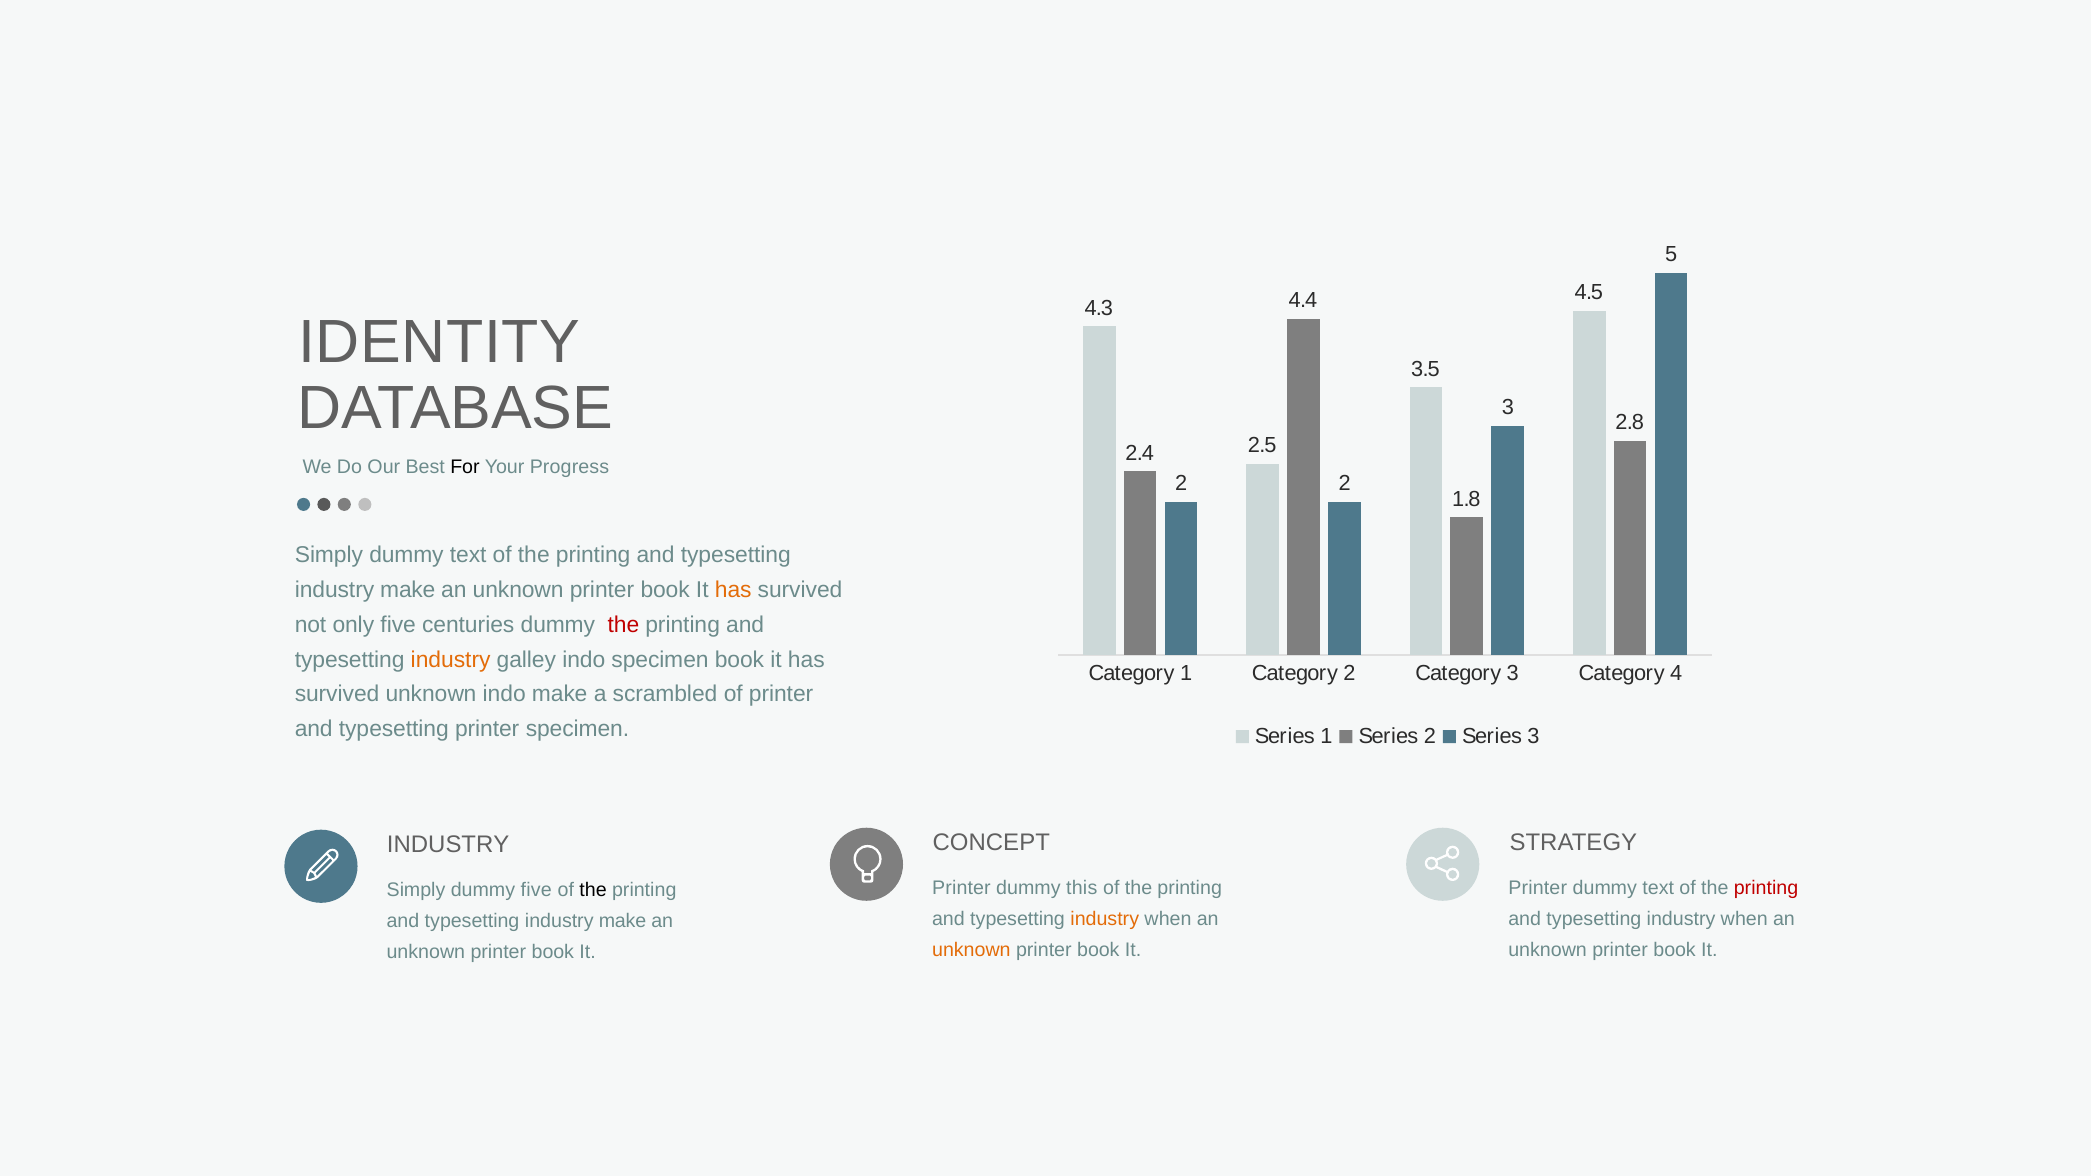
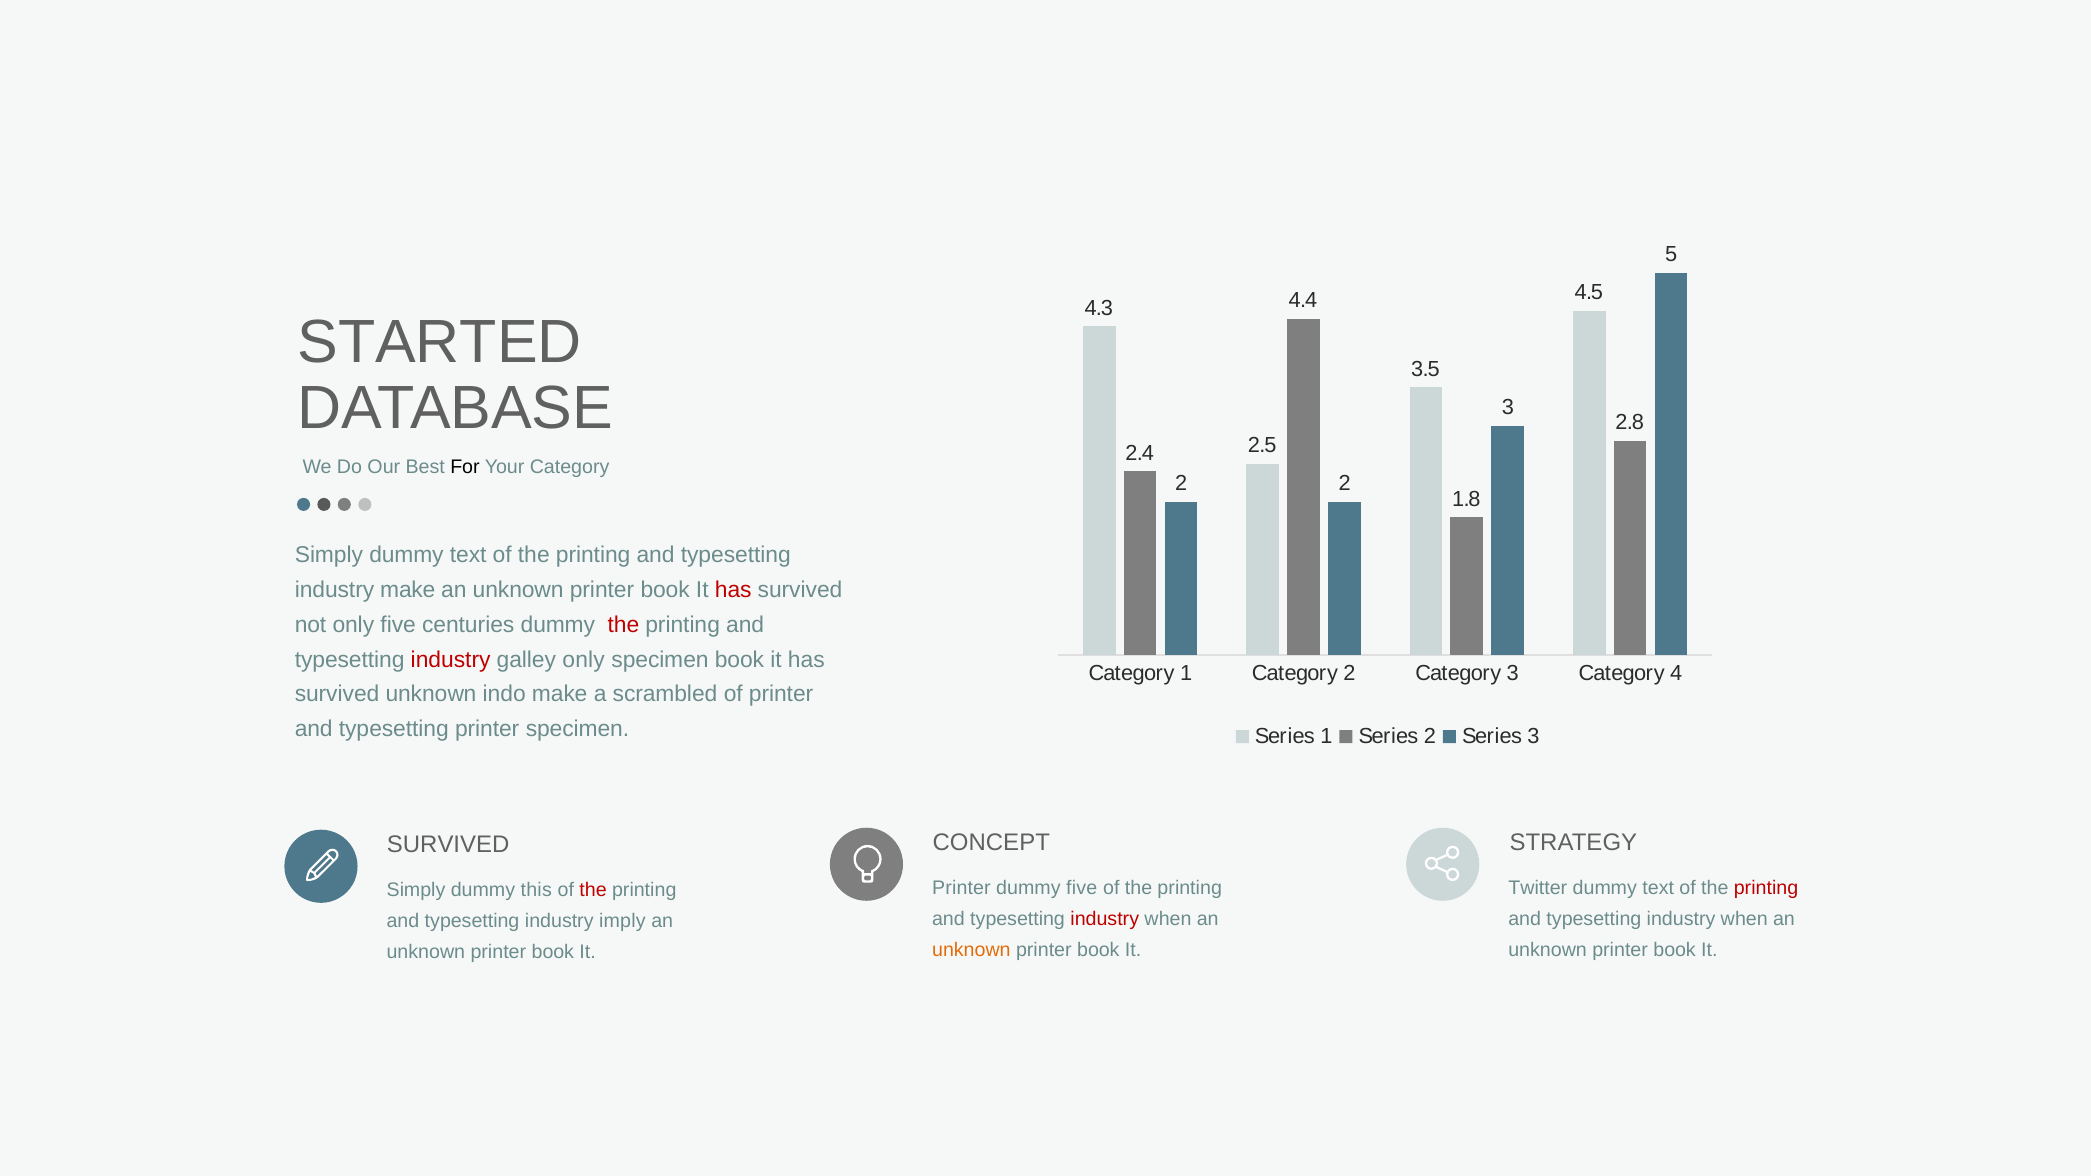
IDENTITY: IDENTITY -> STARTED (440, 342)
Your Progress: Progress -> Category (570, 467)
has colour: orange -> red (733, 590)
industry colour: orange -> red (451, 660)
galley indo: indo -> only (584, 660)
INDUSTRY: INDUSTRY -> SURVIVED (448, 845)
dummy this: this -> five (1082, 889)
Printer: Printer -> Twitter (1538, 889)
dummy five: five -> this (536, 891)
the colour: black -> red (593, 891)
industry colour: orange -> red (1105, 919)
make: make -> imply (622, 921)
